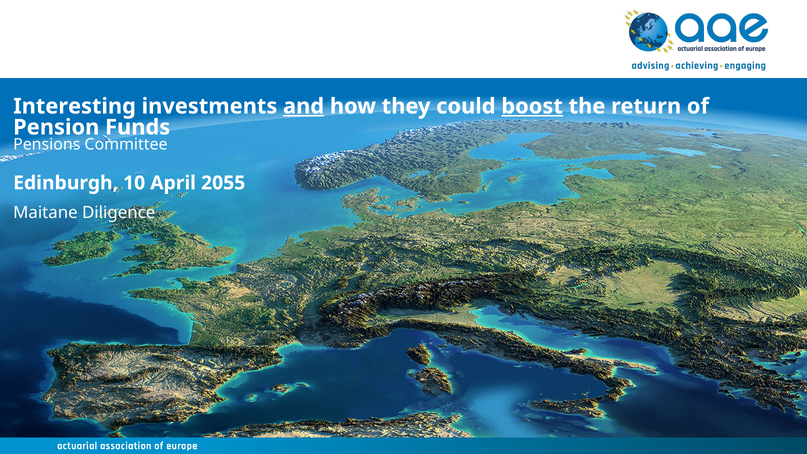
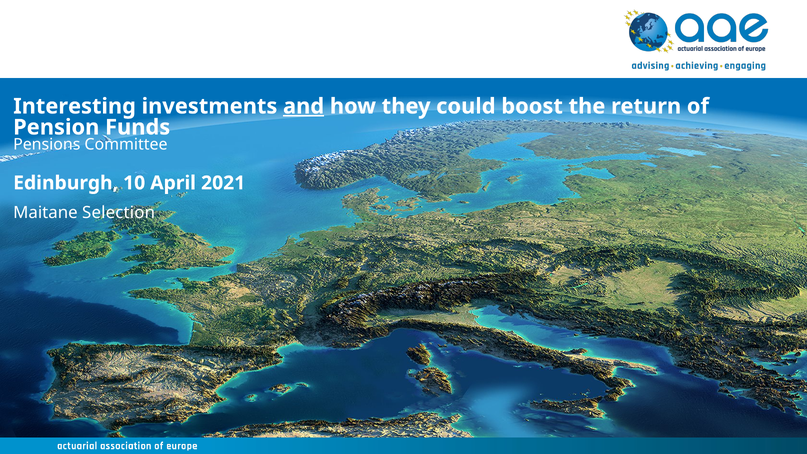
boost underline: present -> none (532, 106)
2055: 2055 -> 2021 (223, 183)
Diligence: Diligence -> Selection (119, 213)
